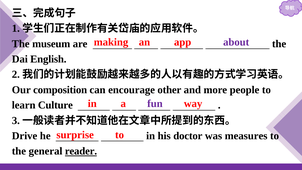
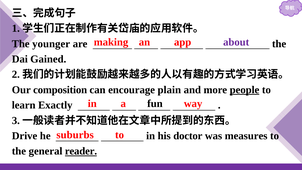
museum: museum -> younger (51, 44)
English: English -> Gained (48, 59)
other: other -> plain (169, 90)
people underline: none -> present (245, 90)
fun colour: purple -> black (155, 104)
Culture: Culture -> Exactly (55, 105)
surprise: surprise -> suburbs (75, 135)
